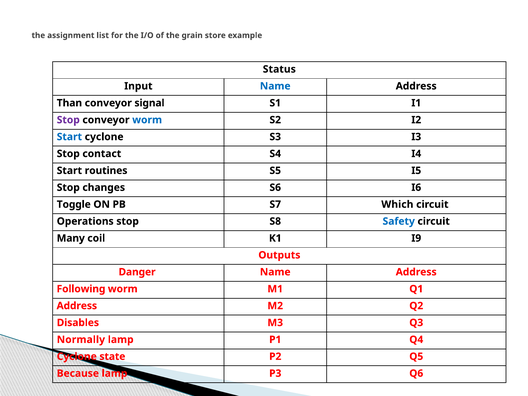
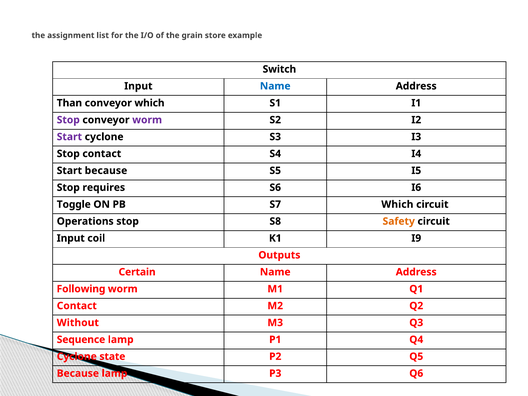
Status: Status -> Switch (279, 69)
conveyor signal: signal -> which (149, 103)
worm colour: blue -> purple (147, 120)
Start colour: blue -> purple (69, 137)
Start routines: routines -> because (106, 171)
changes: changes -> requires (104, 188)
Safety colour: blue -> orange (399, 221)
Many: Many -> Input (71, 238)
Danger: Danger -> Certain (137, 272)
Address: Address -> Contact (77, 306)
Disables: Disables -> Without (78, 323)
Normally: Normally -> Sequence (81, 340)
